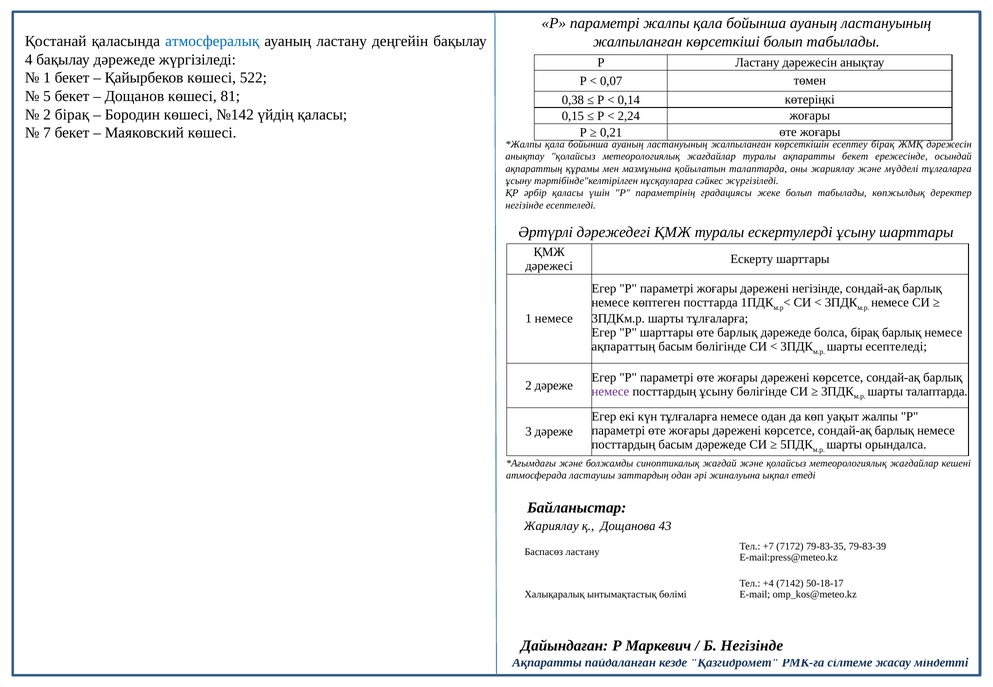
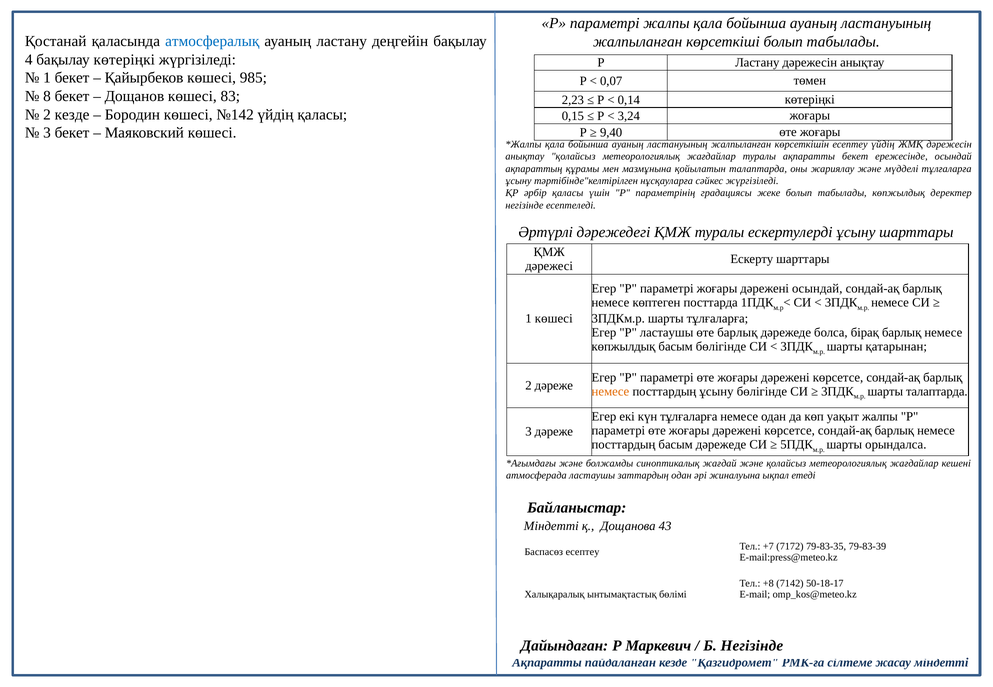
бақылау дәрежеде: дәрежеде -> көтеріңкі (124, 60)
522: 522 -> 985 (253, 78)
5: 5 -> 8 (47, 96)
81: 81 -> 83 (230, 96)
0,38: 0,38 -> 2,23 (573, 100)
2 бірақ: бірақ -> кезде (72, 115)
2,24: 2,24 -> 3,24 (629, 116)
7: 7 -> 3 (47, 133)
0,21: 0,21 -> 9,40 (611, 133)
есептеу бірақ: бірақ -> үйдің (883, 144)
дәрежені негізінде: негізінде -> осындай (817, 289)
1 немесе: немесе -> көшесі (554, 319)
P шарттары: шарттары -> ластаушы (667, 333)
ақпараттың: ақпараттың -> көпжылдық (624, 347)
шарты есептеледі: есептеледі -> қатарынан (896, 347)
немесе colour: purple -> orange (610, 392)
Жариялау: Жариялау -> Міндетті (551, 526)
Баспасөз ластану: ластану -> есептеу (583, 552)
+4: +4 -> +8 (768, 584)
